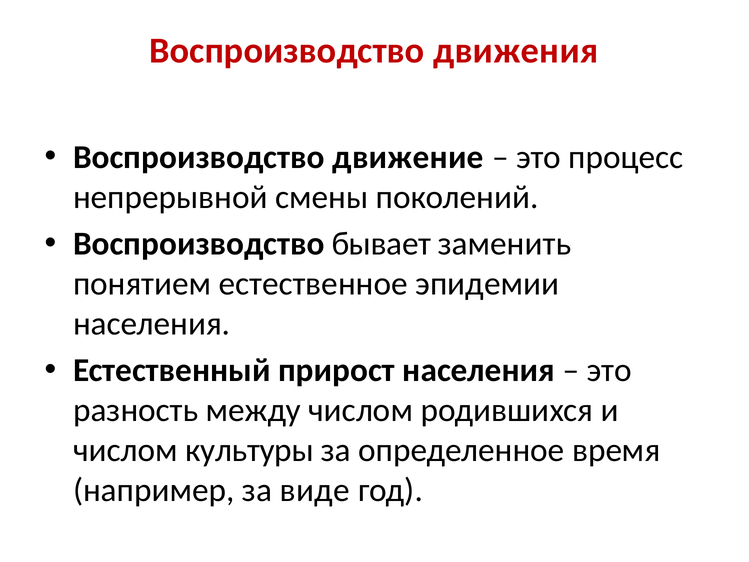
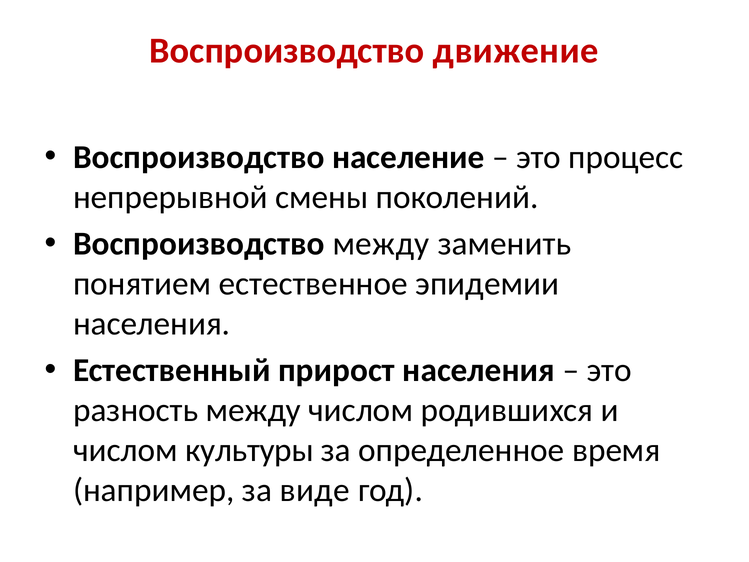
движения: движения -> движение (516, 51)
движение: движение -> население (408, 157)
Воспроизводство бывает: бывает -> между (381, 244)
